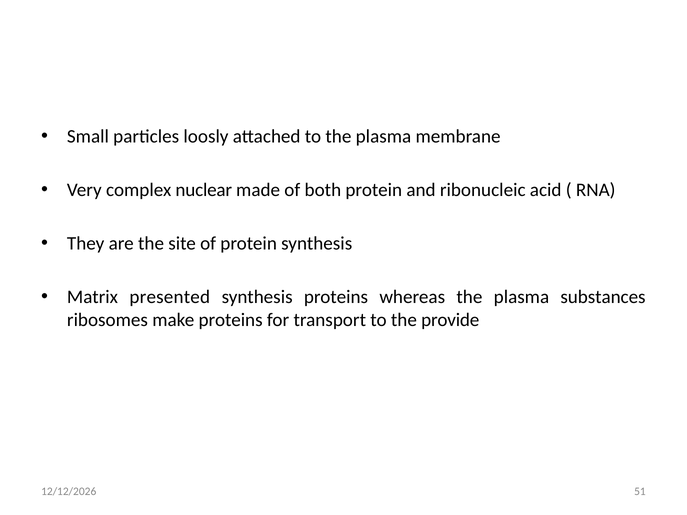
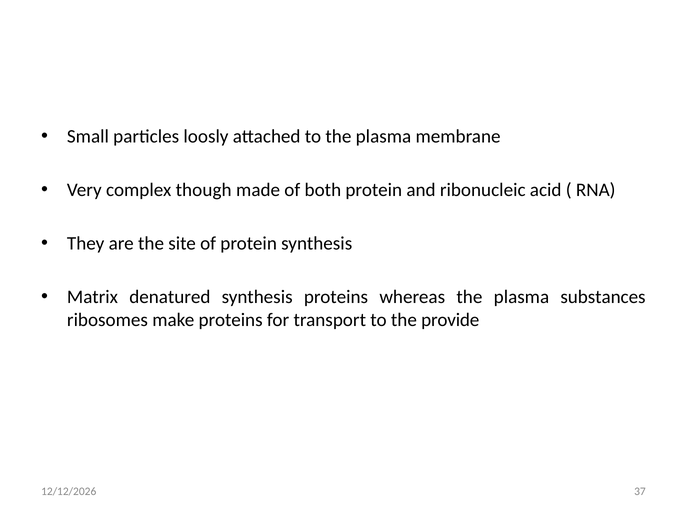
nuclear: nuclear -> though (204, 190)
presented: presented -> denatured (170, 297)
51: 51 -> 37 (640, 492)
